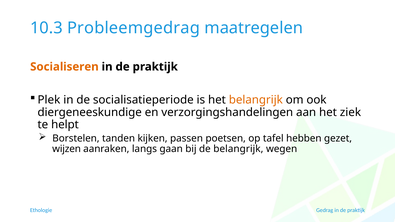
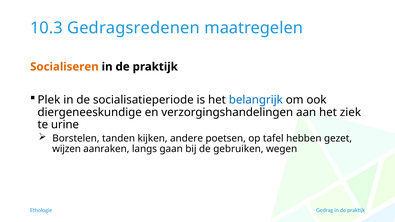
Probleemgedrag: Probleemgedrag -> Gedragsredenen (133, 28)
belangrijk colour: orange -> blue (256, 100)
helpt: helpt -> urine (65, 125)
passen: passen -> andere (187, 138)
de belangrijk: belangrijk -> gebruiken (238, 149)
